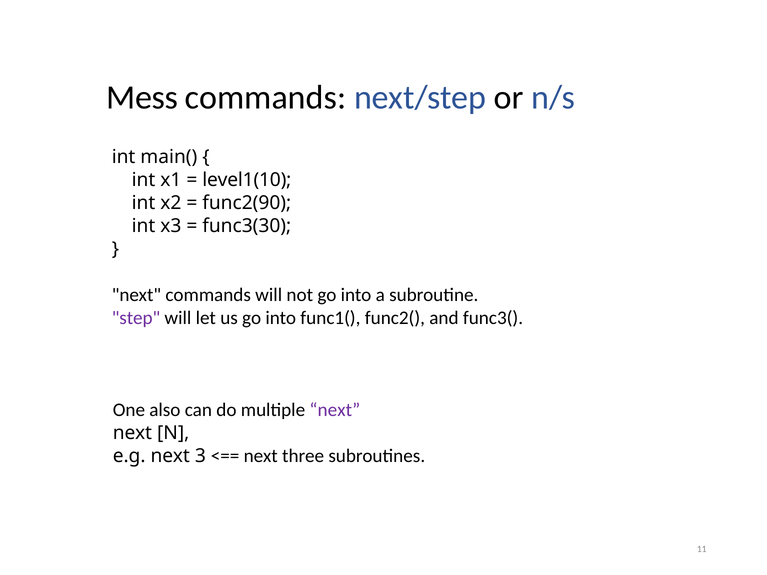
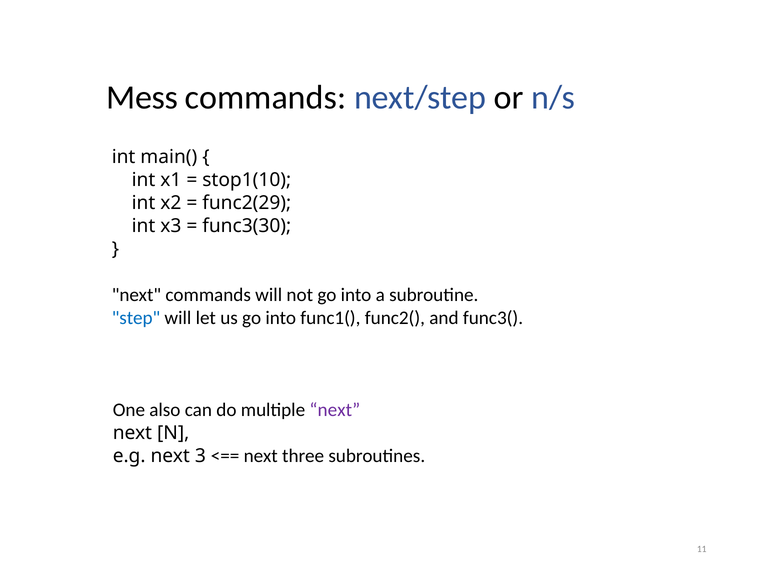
level1(10: level1(10 -> stop1(10 (247, 180)
func2(90: func2(90 -> func2(29 (247, 203)
step colour: purple -> blue (136, 318)
